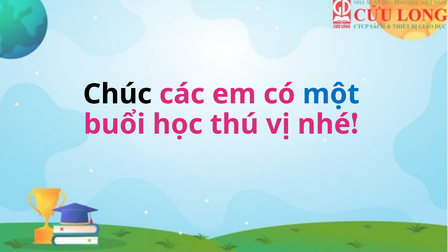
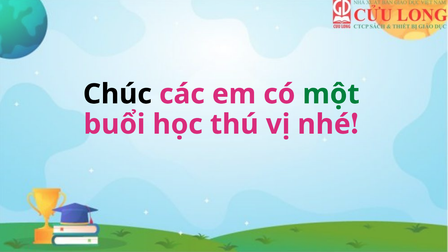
một colour: blue -> green (331, 94)
